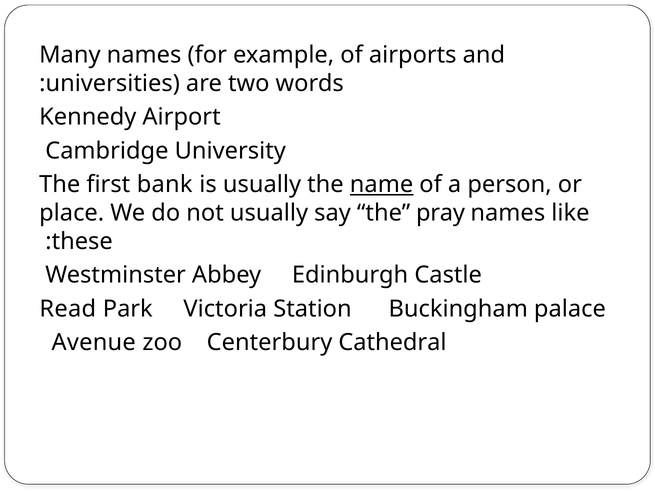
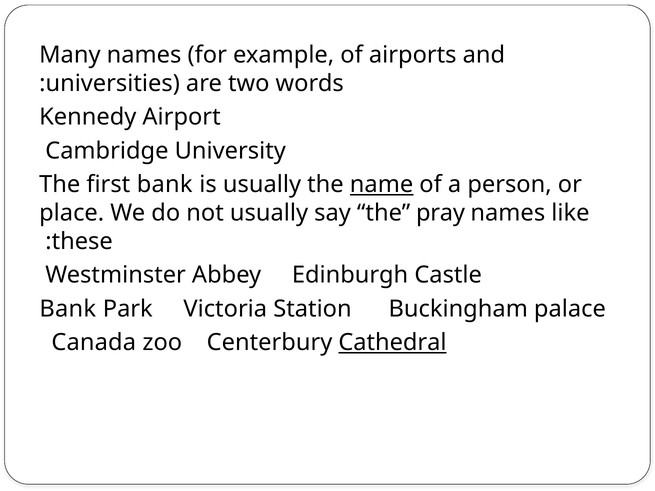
Read: Read -> Bank (68, 309)
Avenue: Avenue -> Canada (94, 343)
Cathedral underline: none -> present (392, 343)
